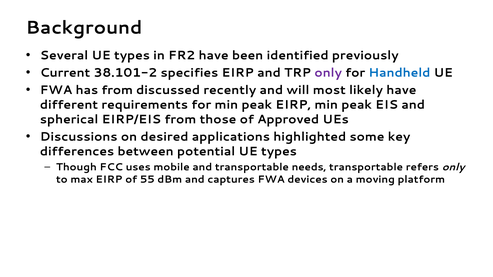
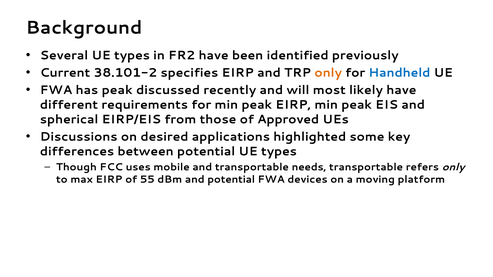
only colour: purple -> orange (328, 73)
has from: from -> peak (117, 90)
and captures: captures -> potential (231, 180)
